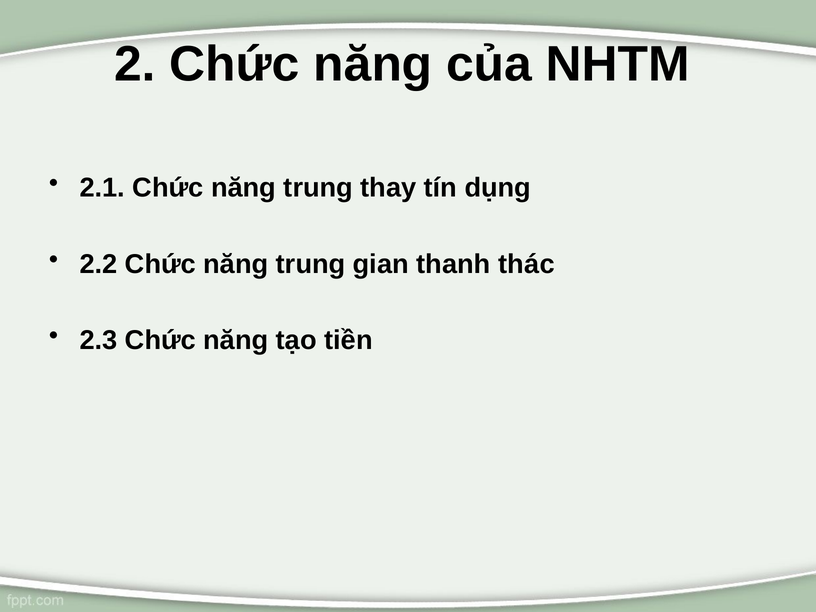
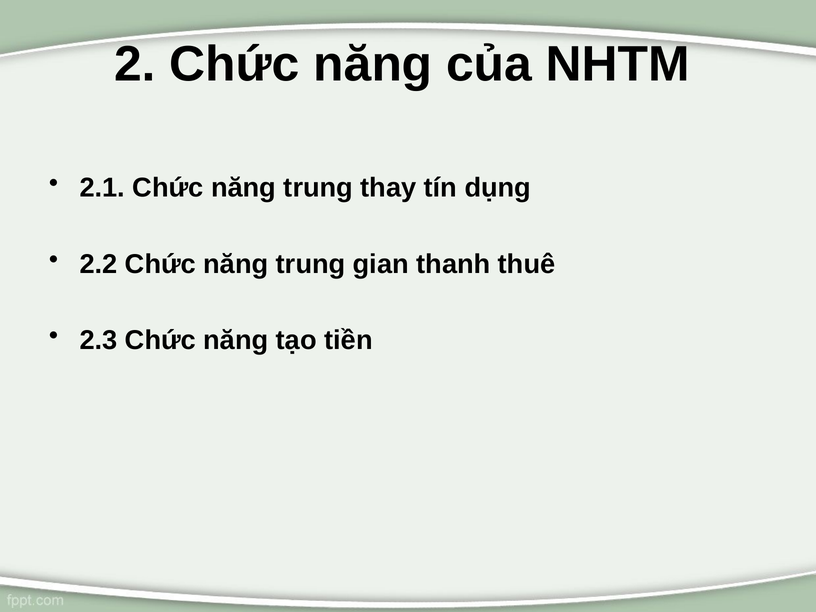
thác: thác -> thuê (527, 264)
